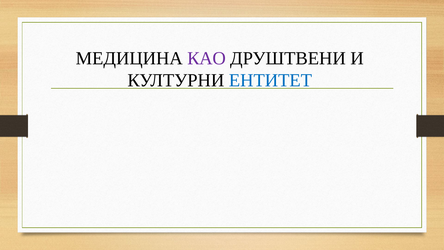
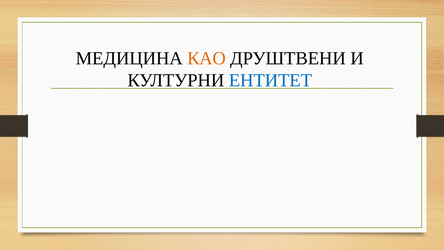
КАО colour: purple -> orange (206, 58)
